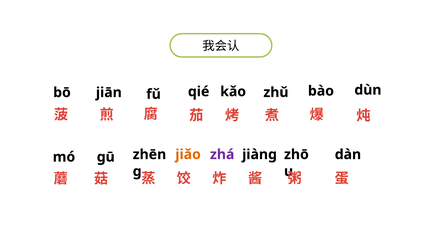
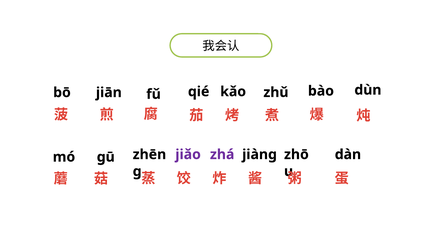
jiǎo colour: orange -> purple (188, 154)
